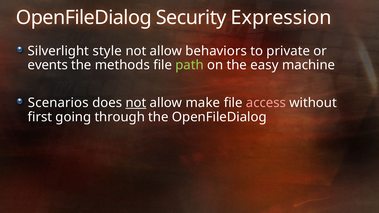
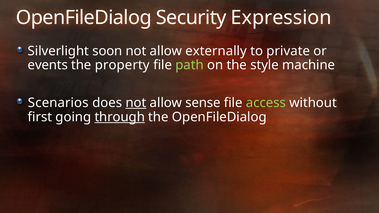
style: style -> soon (107, 51)
behaviors: behaviors -> externally (216, 51)
methods: methods -> property (122, 65)
easy: easy -> style (265, 65)
make: make -> sense (203, 103)
access colour: pink -> light green (266, 103)
through underline: none -> present (120, 117)
